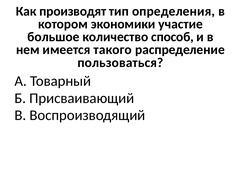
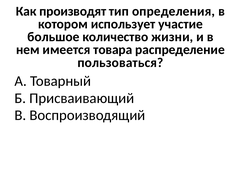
экономики: экономики -> использует (123, 24)
способ: способ -> жизни (172, 37)
такого: такого -> товара (113, 50)
